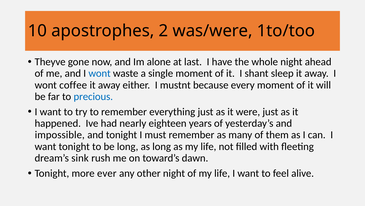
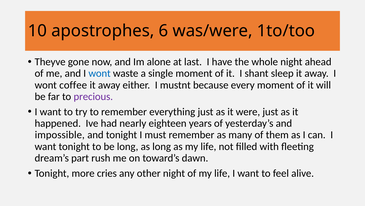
2: 2 -> 6 (163, 31)
precious colour: blue -> purple (93, 96)
sink: sink -> part (80, 158)
ever: ever -> cries (107, 173)
